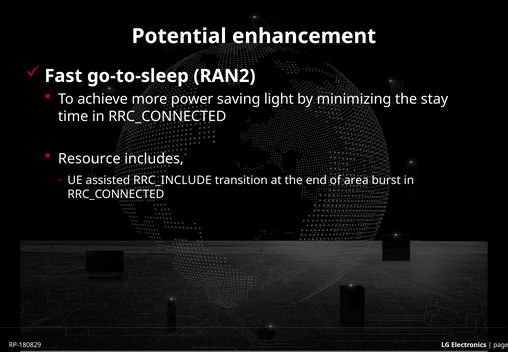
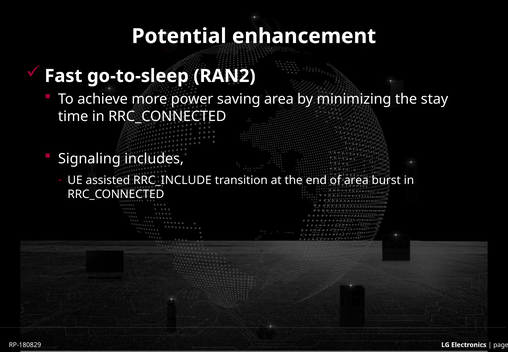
saving light: light -> area (279, 99)
Resource: Resource -> Signaling (89, 158)
